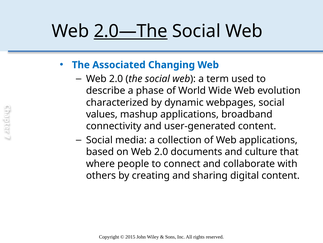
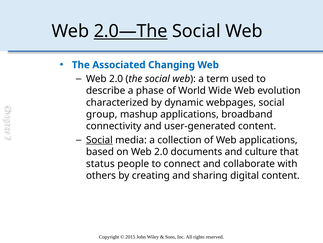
values: values -> group (102, 114)
Social underline: none -> present (99, 140)
where: where -> status (100, 163)
